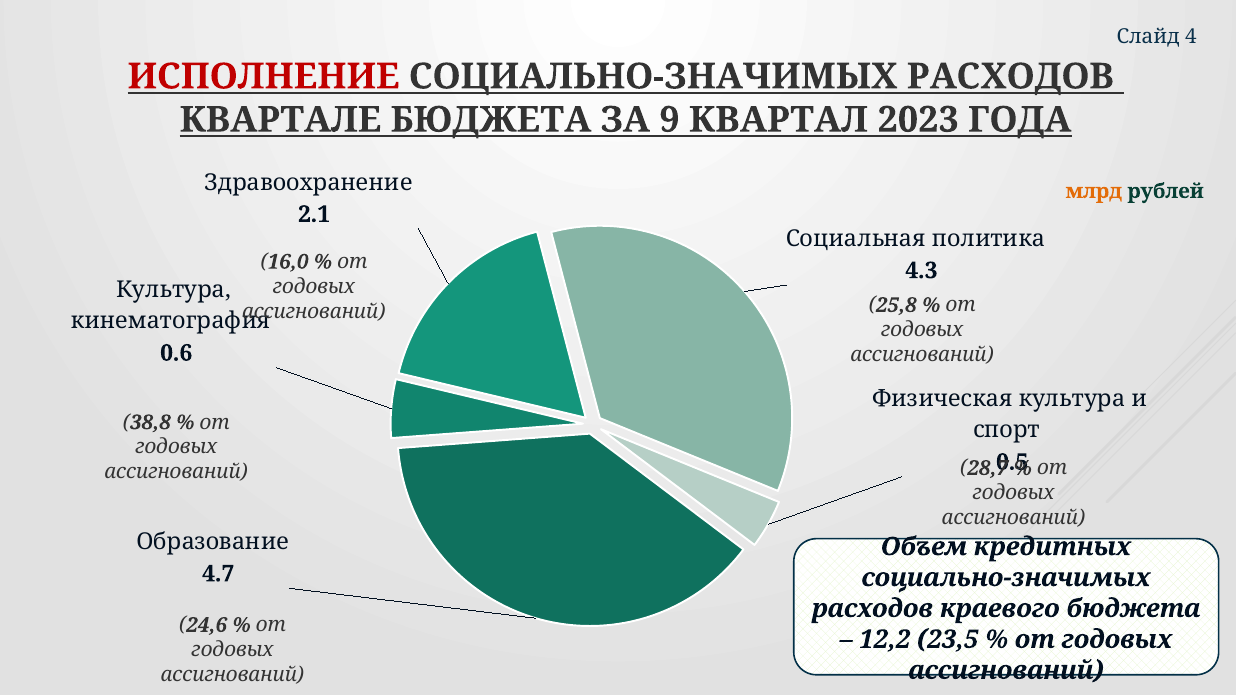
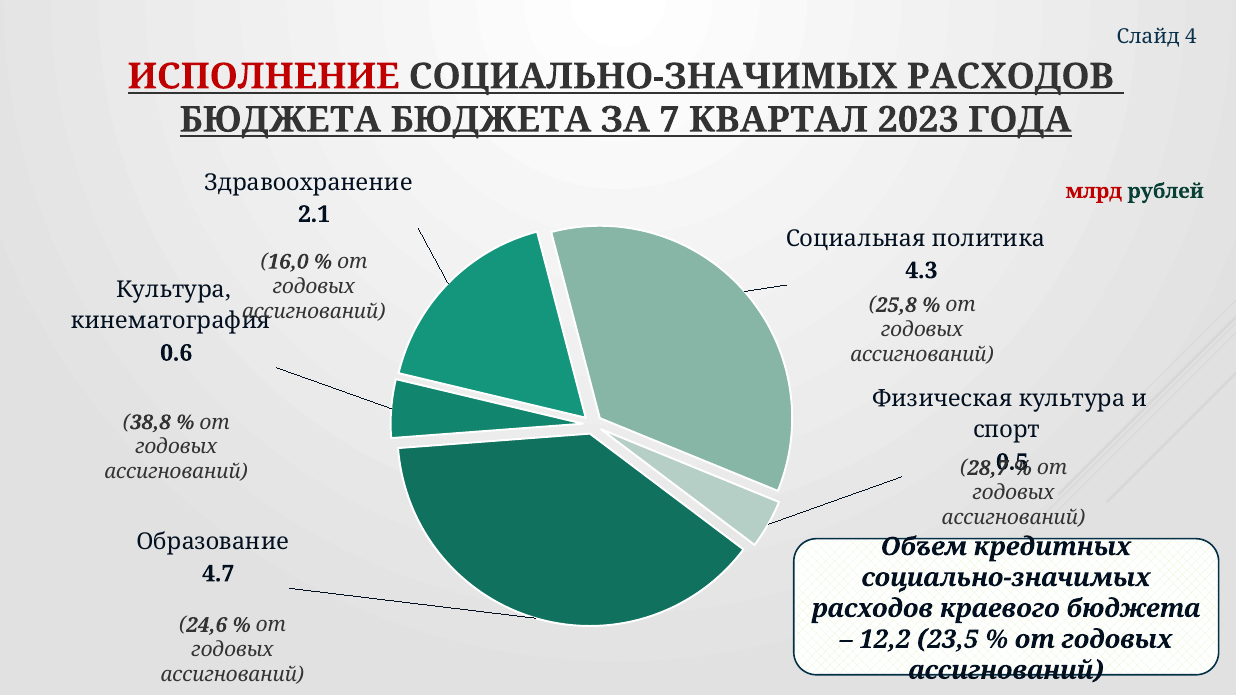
КВАРТАЛЕ: КВАРТАЛЕ -> БЮДЖЕТА (280, 120)
9: 9 -> 7 (669, 120)
млрд colour: orange -> red (1094, 191)
